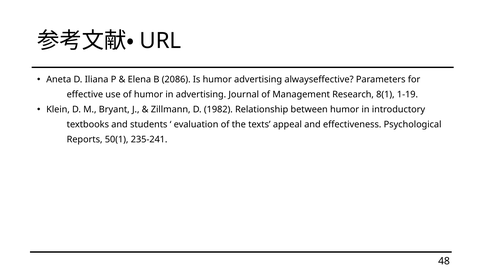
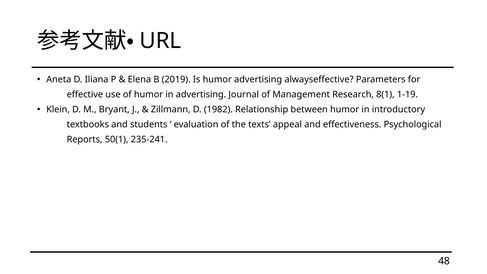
2086: 2086 -> 2019 (176, 80)
